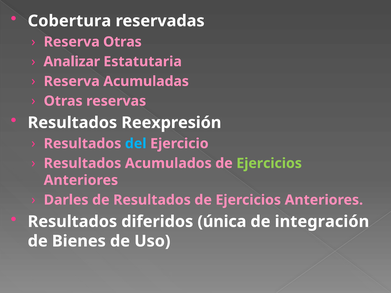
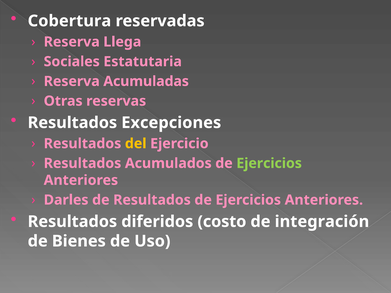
Reserva Otras: Otras -> Llega (122, 42)
Analizar: Analizar -> Sociales (72, 62)
Reexpresión: Reexpresión -> Excepciones (171, 123)
del colour: light blue -> yellow (136, 144)
única: única -> costo (222, 222)
